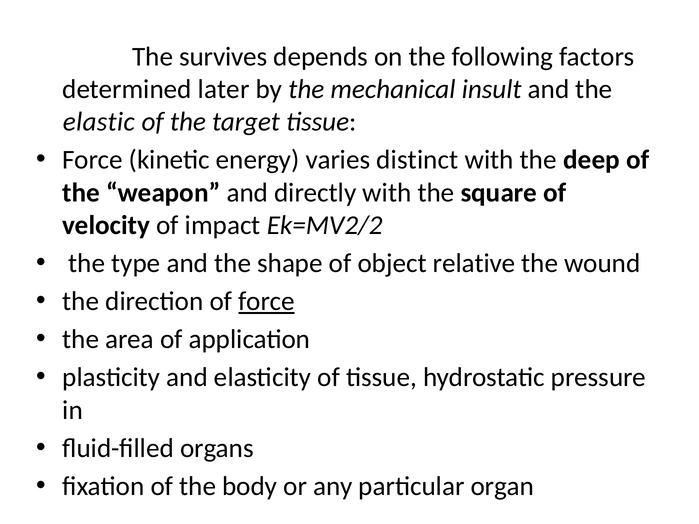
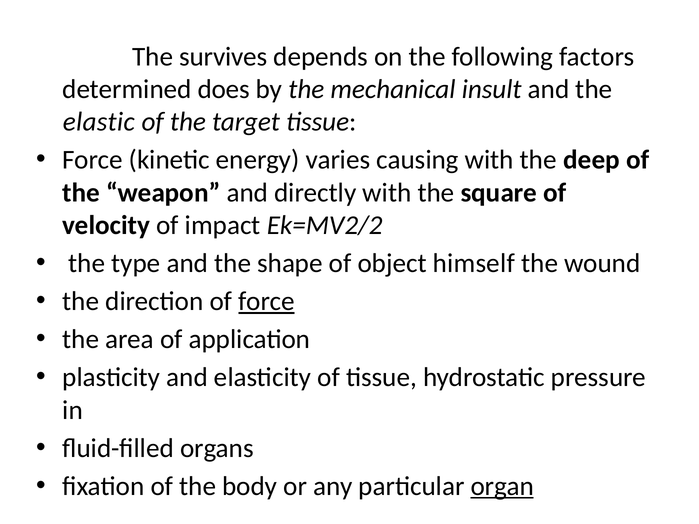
later: later -> does (224, 89)
distinct: distinct -> causing (418, 160)
relative: relative -> himself (474, 263)
organ underline: none -> present (502, 486)
